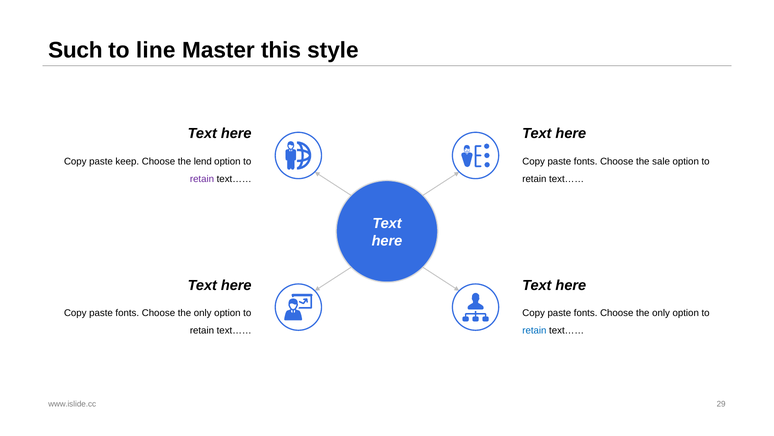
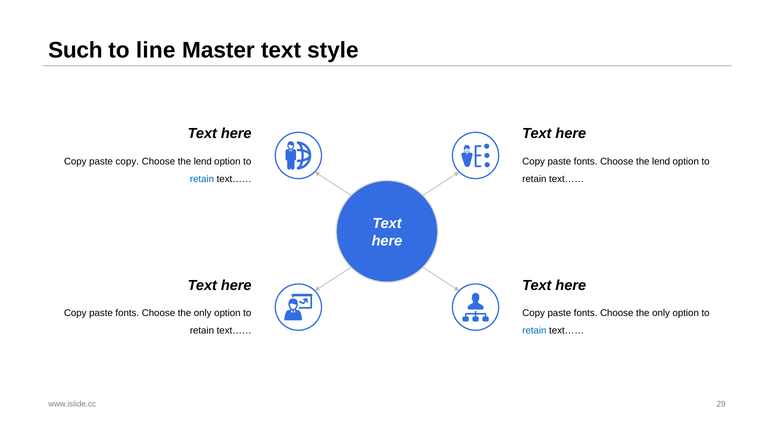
Master this: this -> text (281, 50)
paste keep: keep -> copy (127, 161)
fonts Choose the sale: sale -> lend (661, 161)
retain colour: purple -> blue (202, 179)
